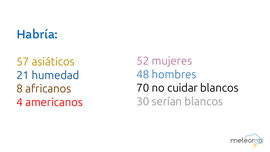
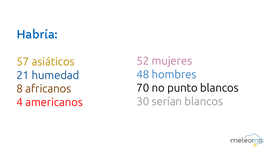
cuidar: cuidar -> punto (182, 88)
